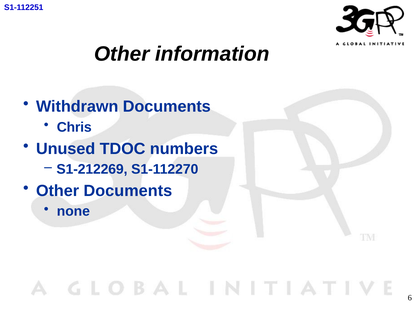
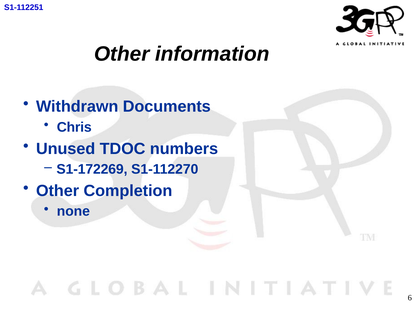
S1-212269: S1-212269 -> S1-172269 (92, 169)
Other Documents: Documents -> Completion (128, 191)
